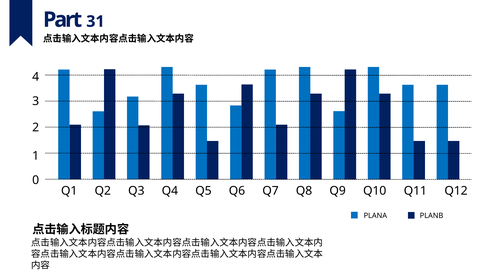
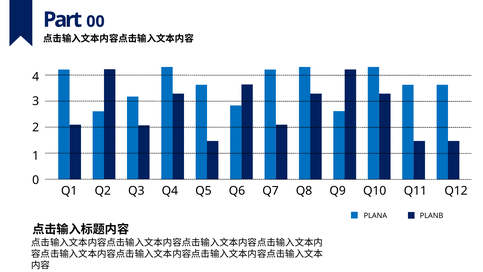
31: 31 -> 00 (95, 21)
